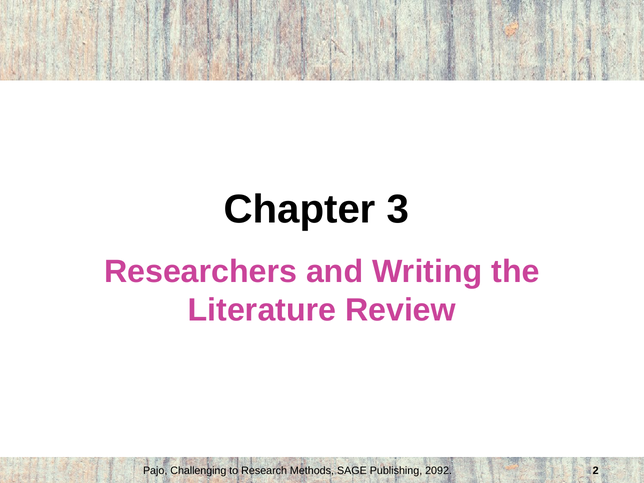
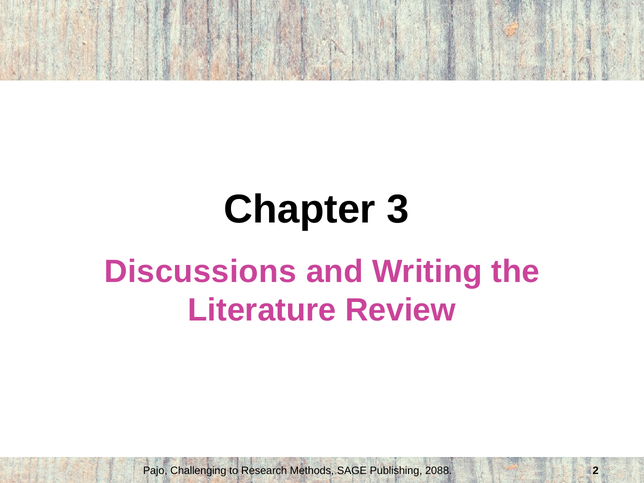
Researchers: Researchers -> Discussions (200, 272)
2092: 2092 -> 2088 (439, 471)
